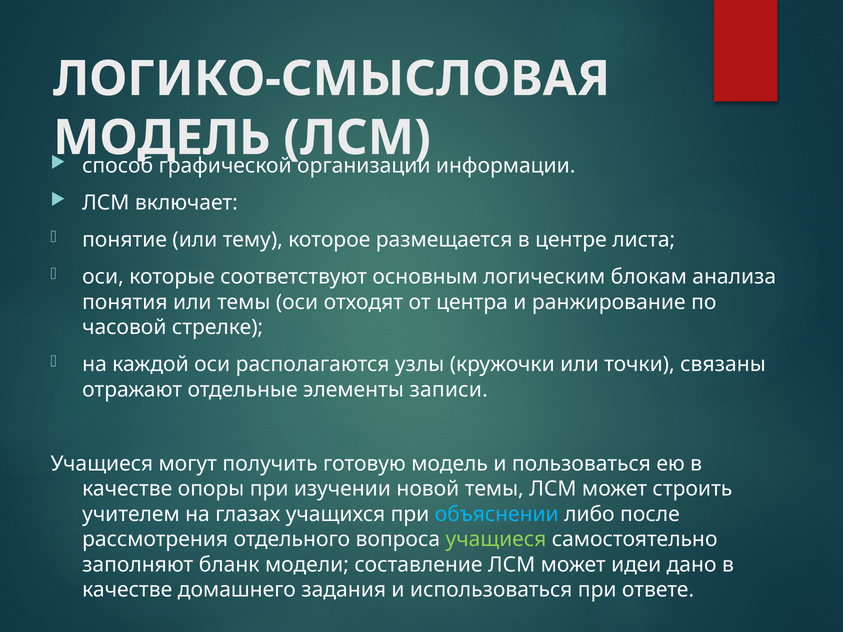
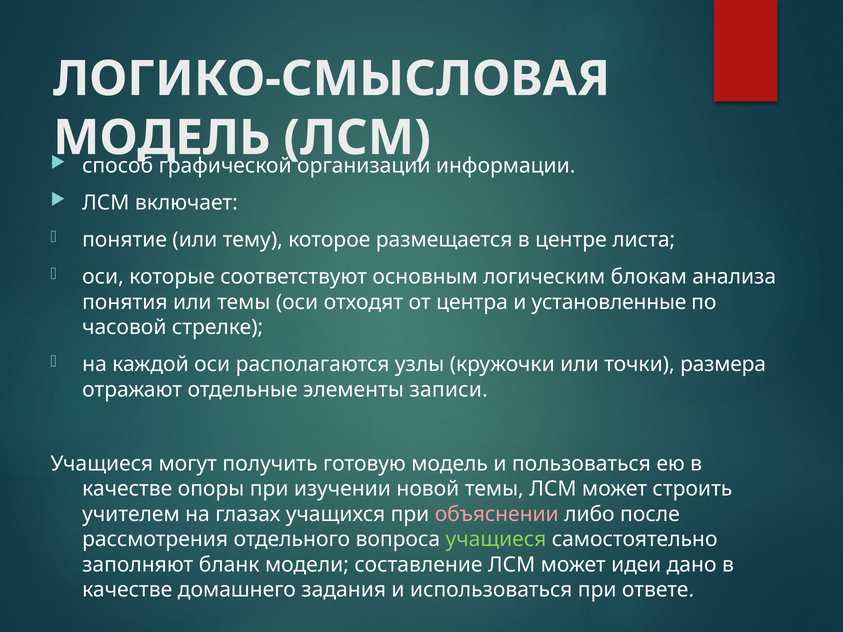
ранжирование: ранжирование -> установленные (609, 302)
связаны: связаны -> размера (723, 364)
объяснении colour: light blue -> pink (497, 514)
